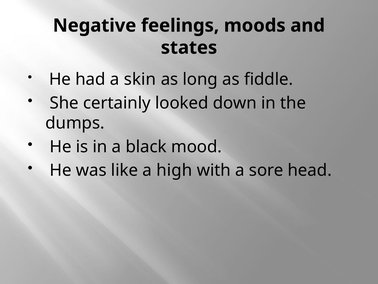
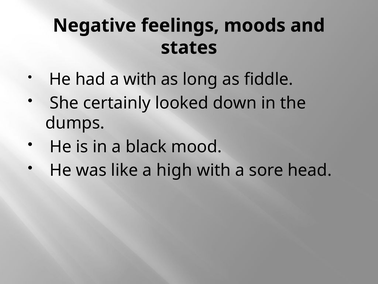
a skin: skin -> with (140, 79)
